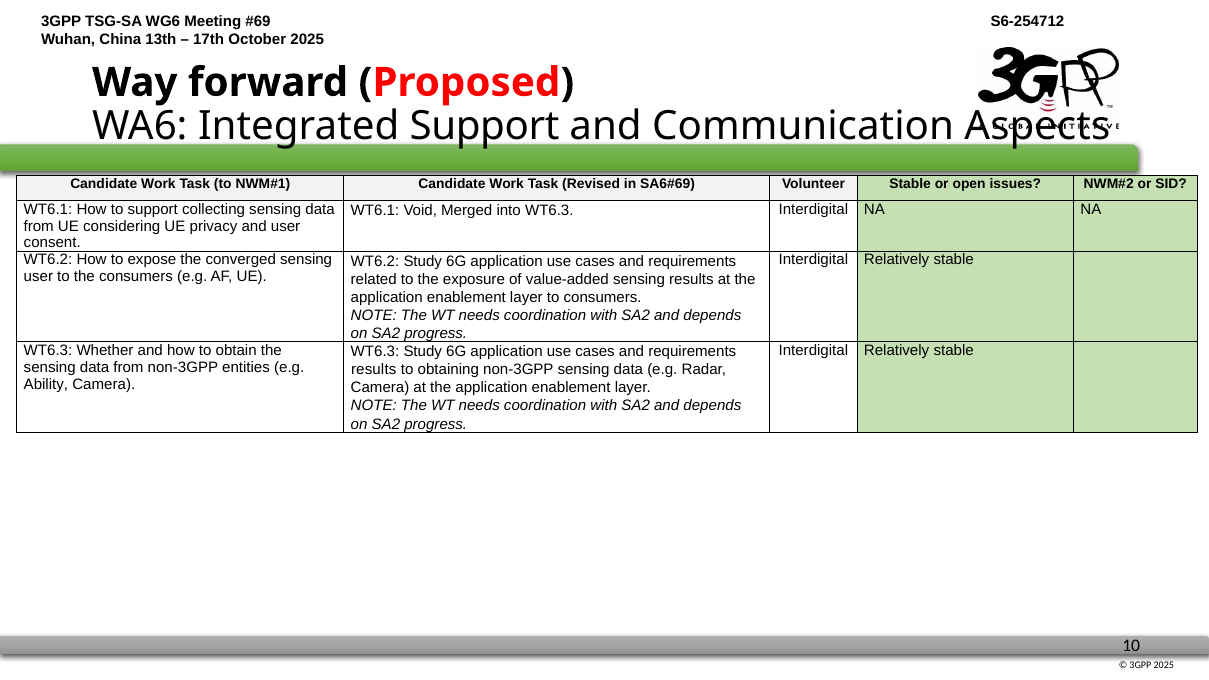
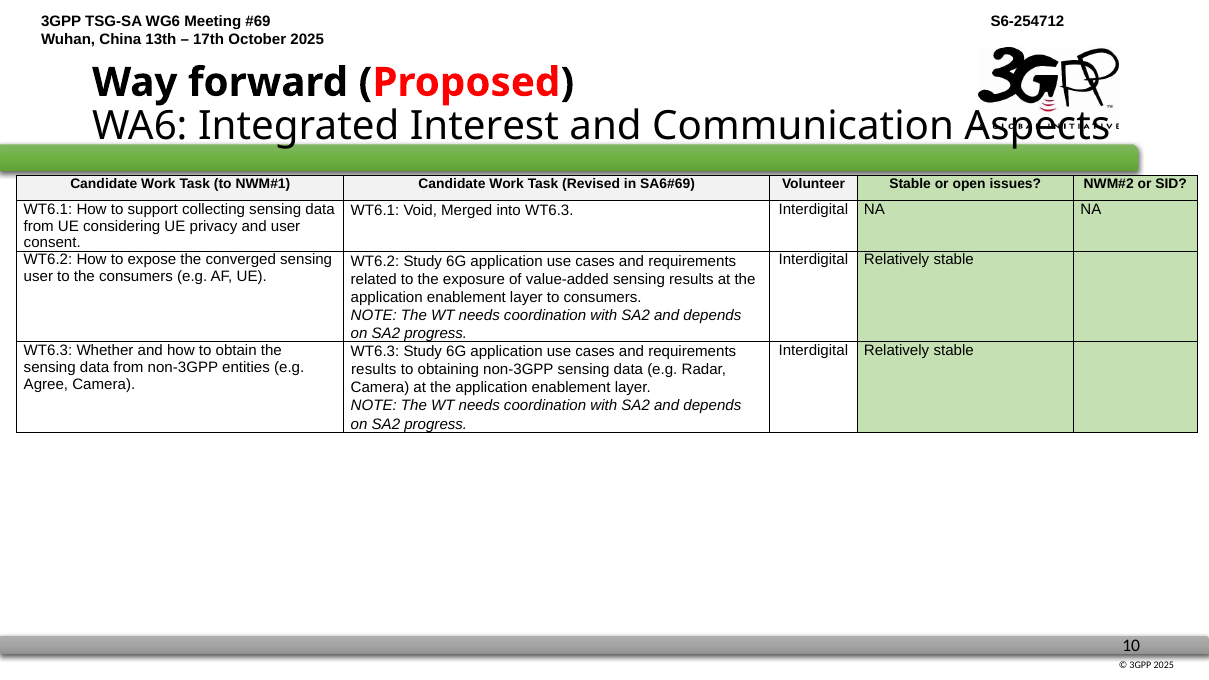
Integrated Support: Support -> Interest (484, 126)
Ability: Ability -> Agree (46, 384)
